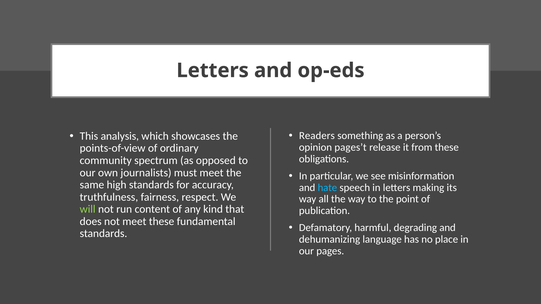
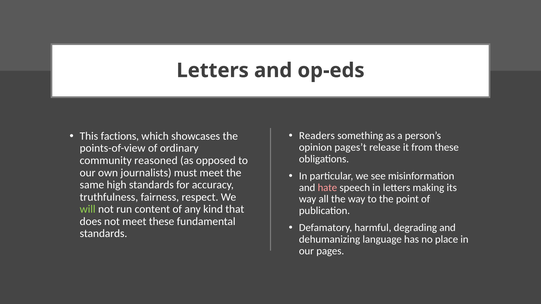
analysis: analysis -> factions (120, 136)
spectrum: spectrum -> reasoned (156, 161)
hate colour: light blue -> pink (327, 188)
